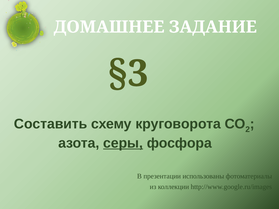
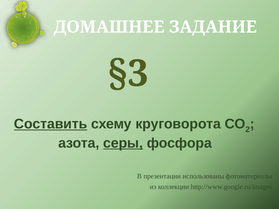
Составить underline: none -> present (51, 124)
